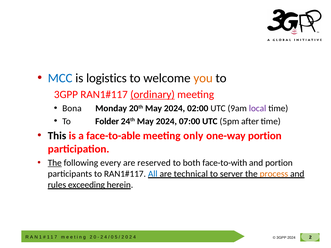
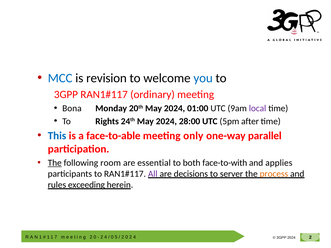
logistics: logistics -> revision (106, 78)
you colour: orange -> blue (203, 78)
ordinary underline: present -> none (153, 95)
02:00: 02:00 -> 01:00 (198, 108)
Folder: Folder -> Rights (107, 121)
07:00: 07:00 -> 28:00 (190, 121)
This colour: black -> blue (57, 136)
one-way portion: portion -> parallel (265, 136)
every: every -> room (111, 163)
reserved: reserved -> essential (154, 163)
and portion: portion -> applies (279, 163)
All colour: blue -> purple (153, 174)
technical: technical -> decisions (191, 174)
